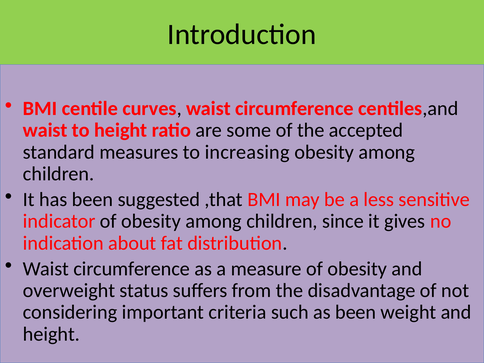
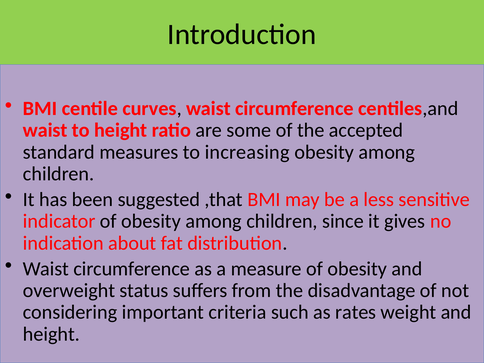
as been: been -> rates (356, 312)
